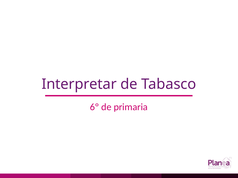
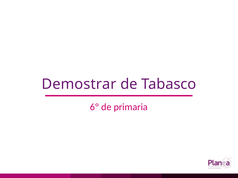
Interpretar: Interpretar -> Demostrar (79, 84)
